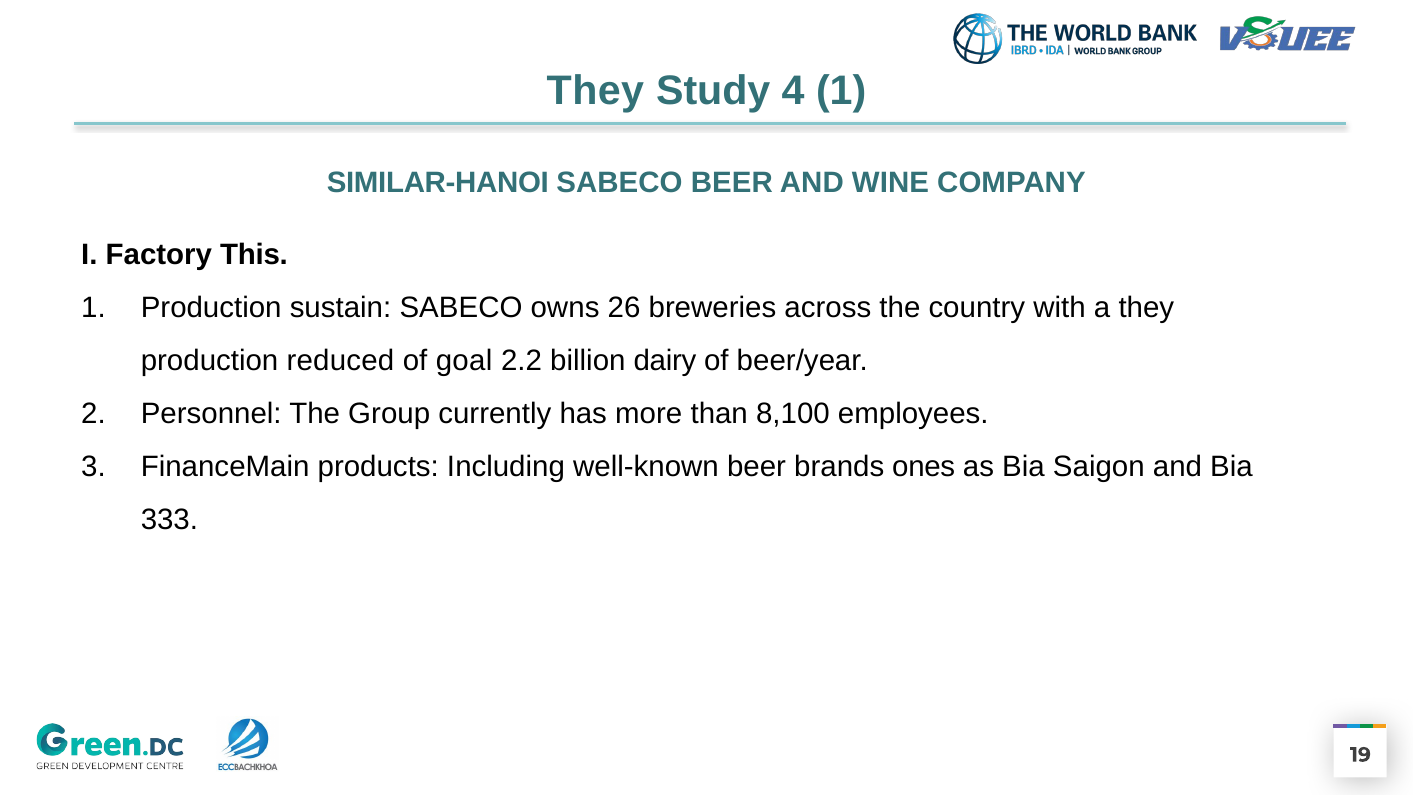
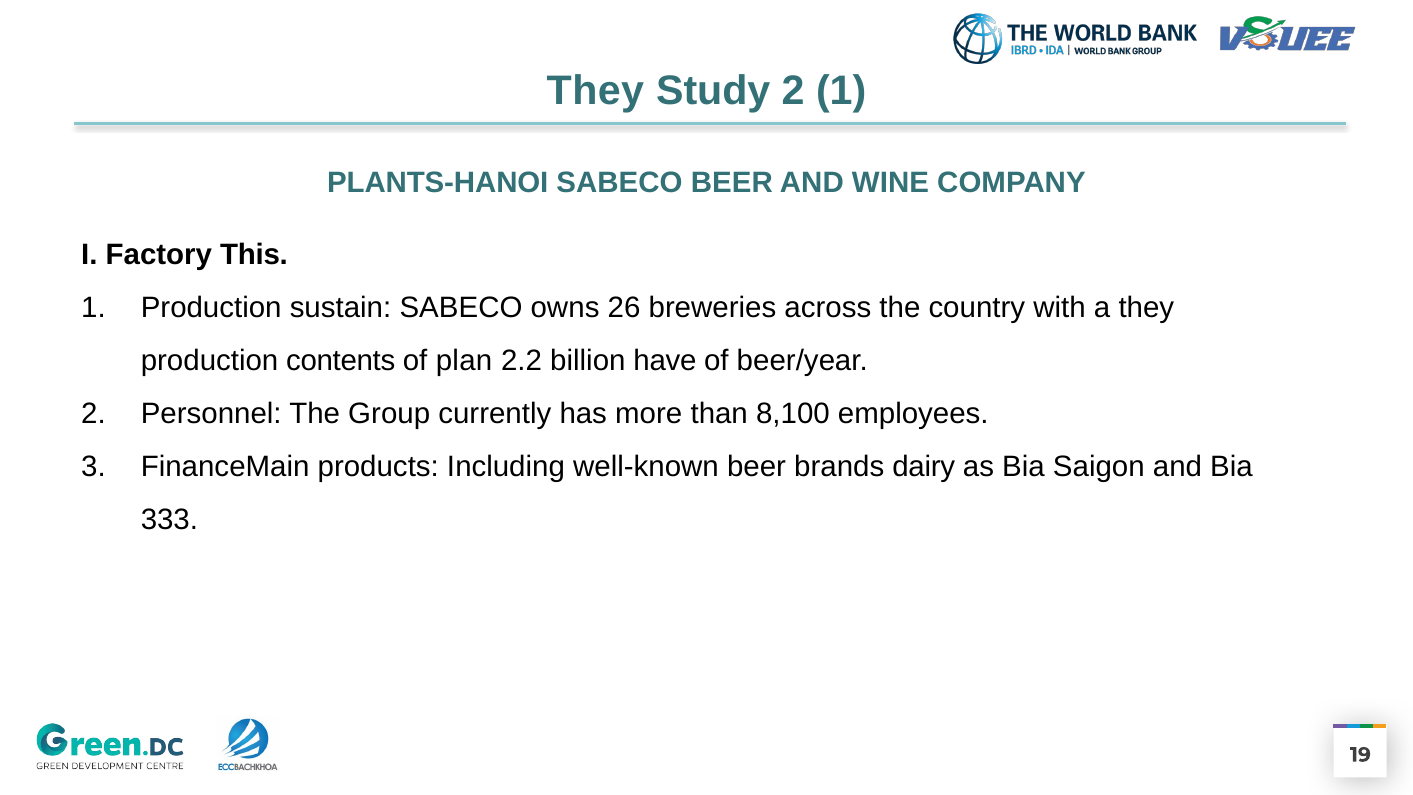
Study 4: 4 -> 2 (793, 90)
SIMILAR-HANOI: SIMILAR-HANOI -> PLANTS-HANOI (438, 183)
reduced: reduced -> contents (341, 361)
goal: goal -> plan (464, 361)
dairy: dairy -> have (665, 361)
ones: ones -> dairy (924, 467)
